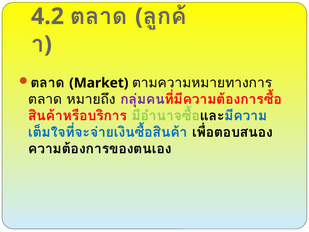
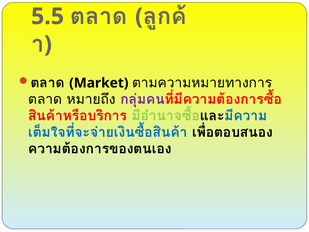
4.2: 4.2 -> 5.5 (48, 16)
